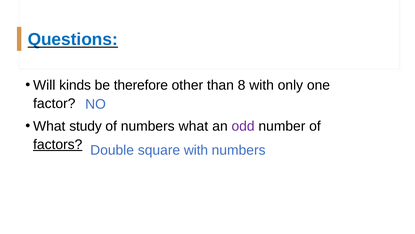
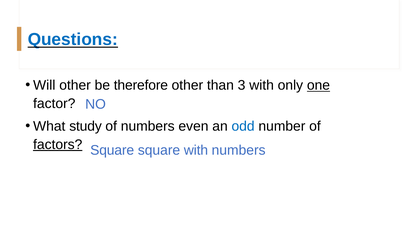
Will kinds: kinds -> other (75, 85)
8: 8 -> 3 (242, 85)
one underline: none -> present (318, 85)
numbers what: what -> even (193, 126)
odd colour: purple -> blue (243, 126)
Double: Double -> Square (112, 150)
